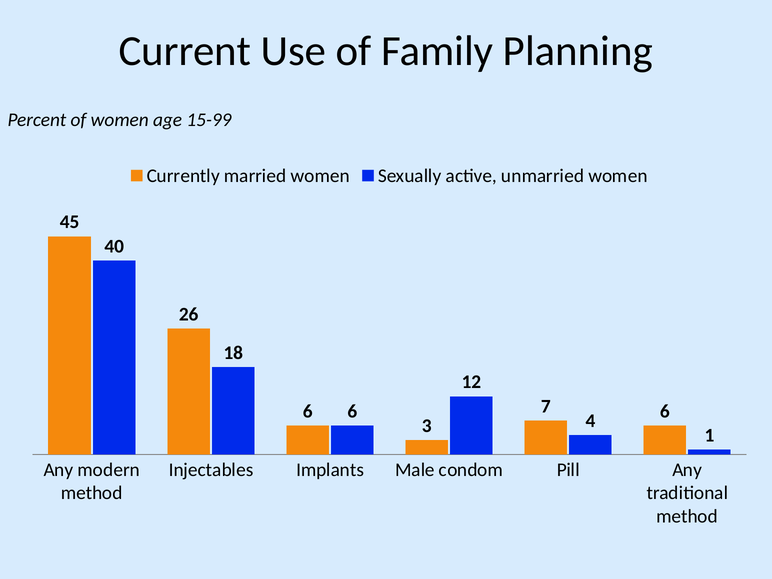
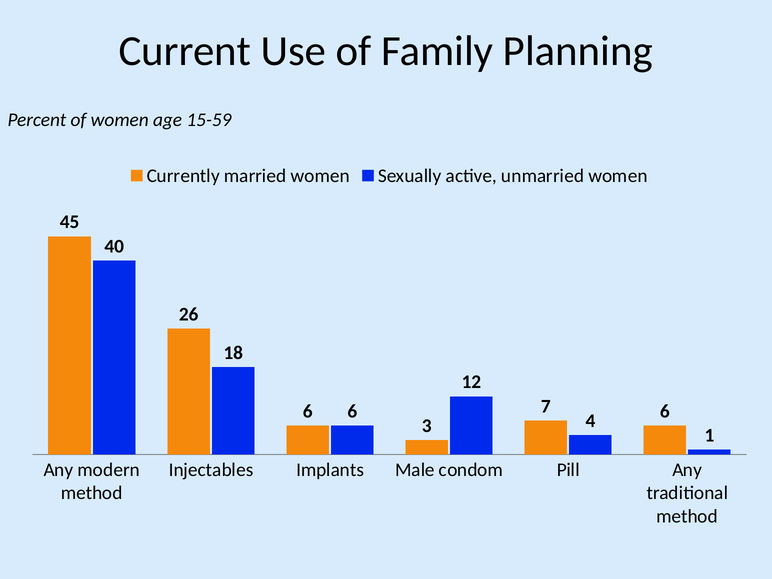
15-99: 15-99 -> 15-59 (209, 120)
